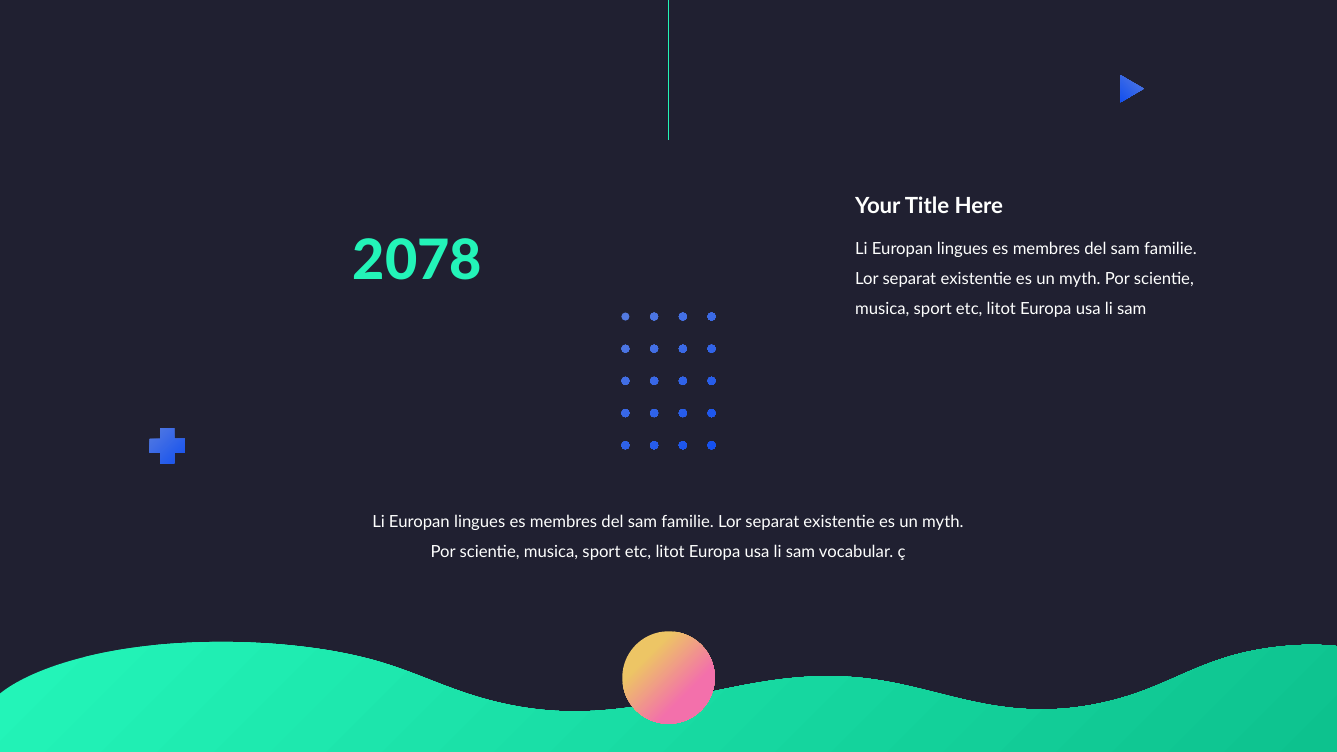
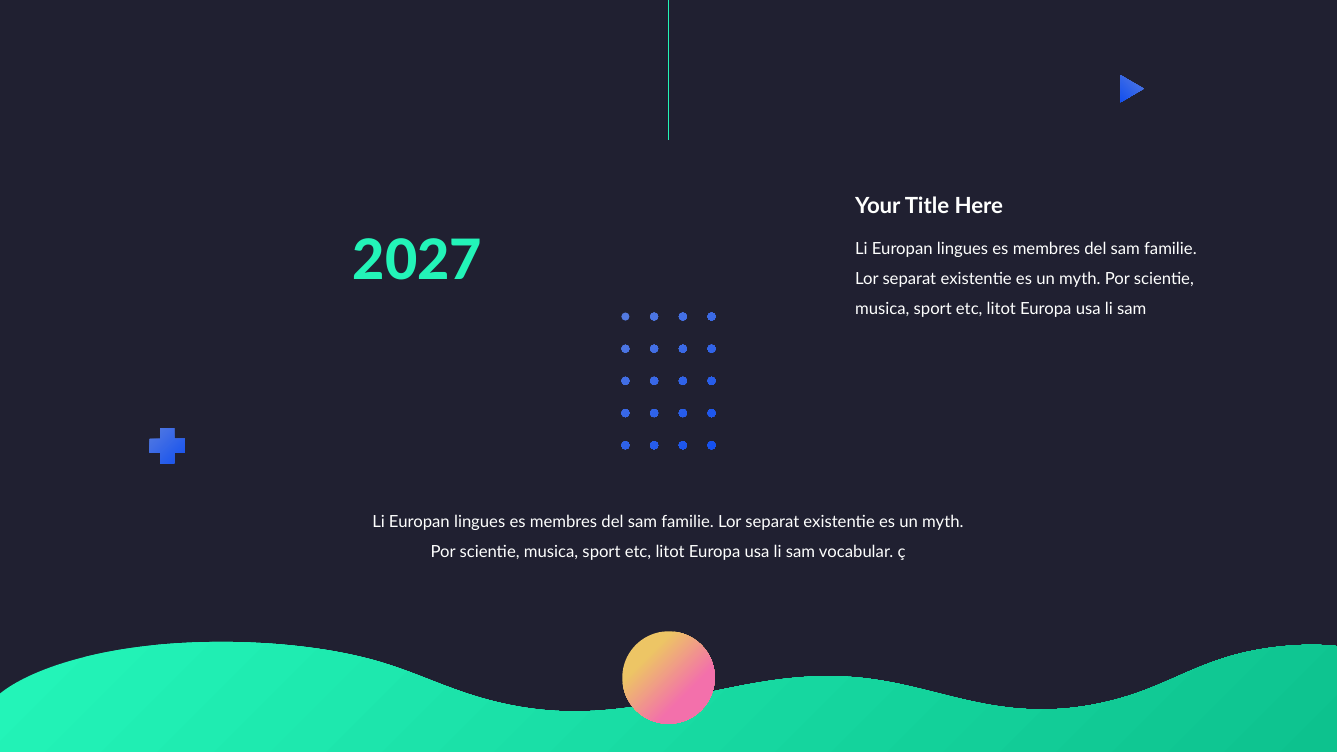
2078: 2078 -> 2027 (417, 261)
